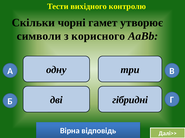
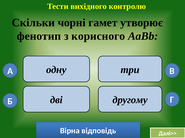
символи: символи -> фенотип (39, 36)
гібридні: гібридні -> другому (130, 100)
